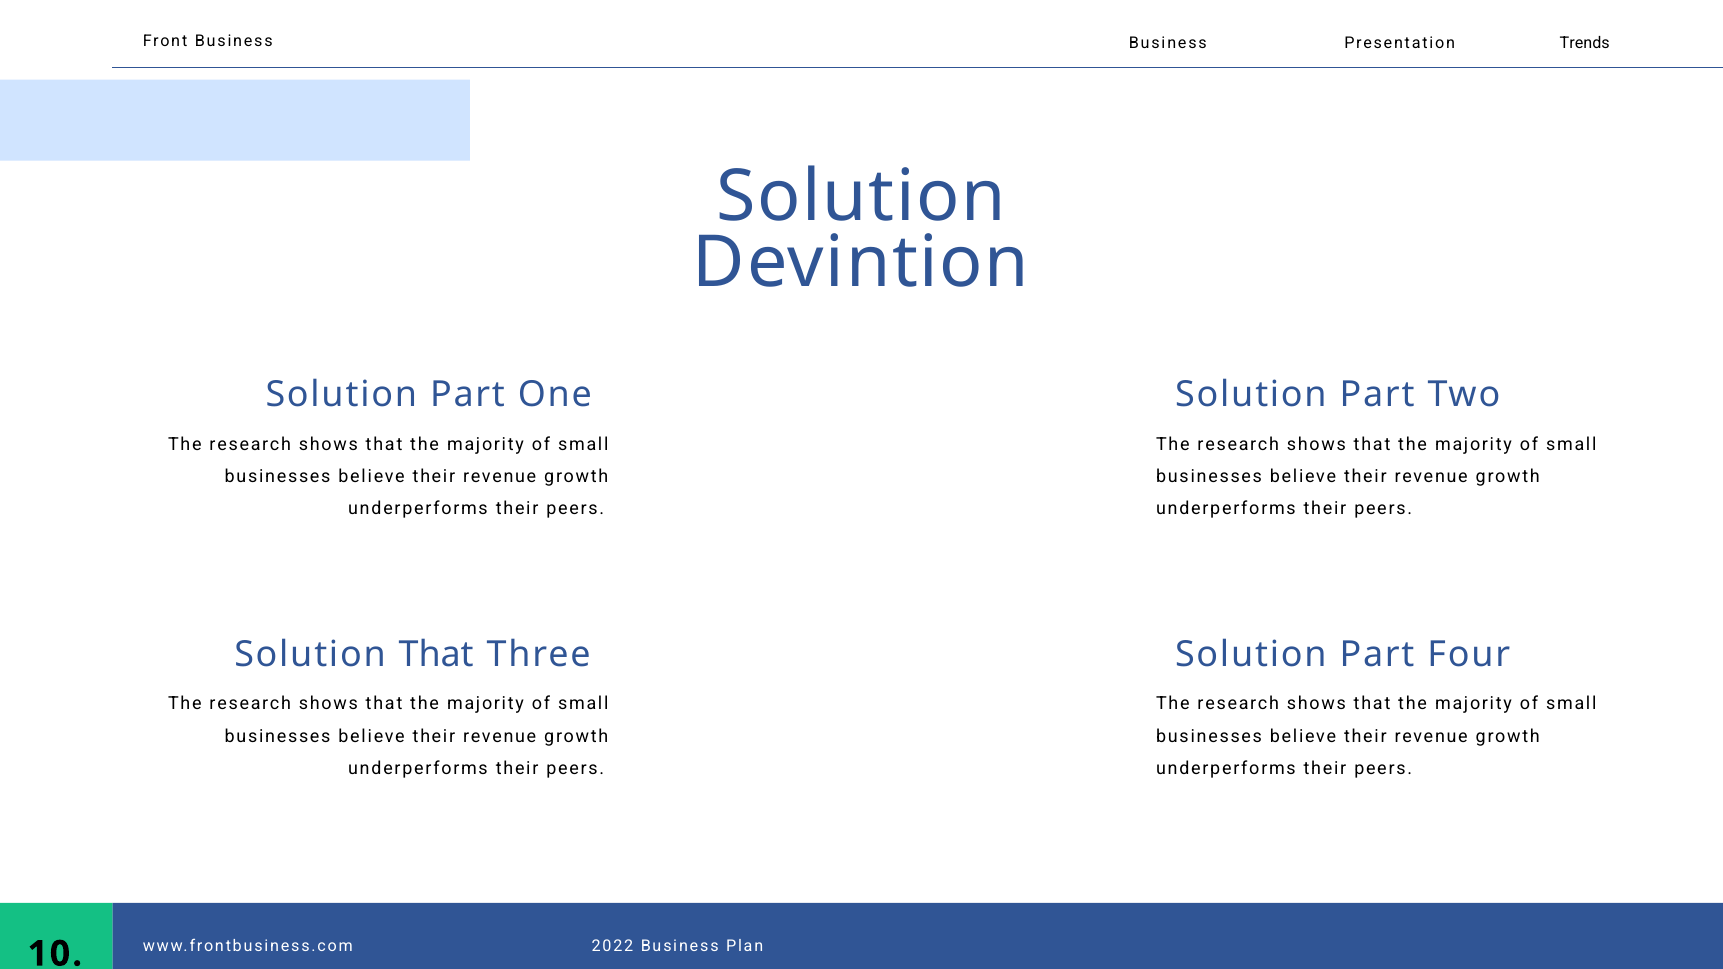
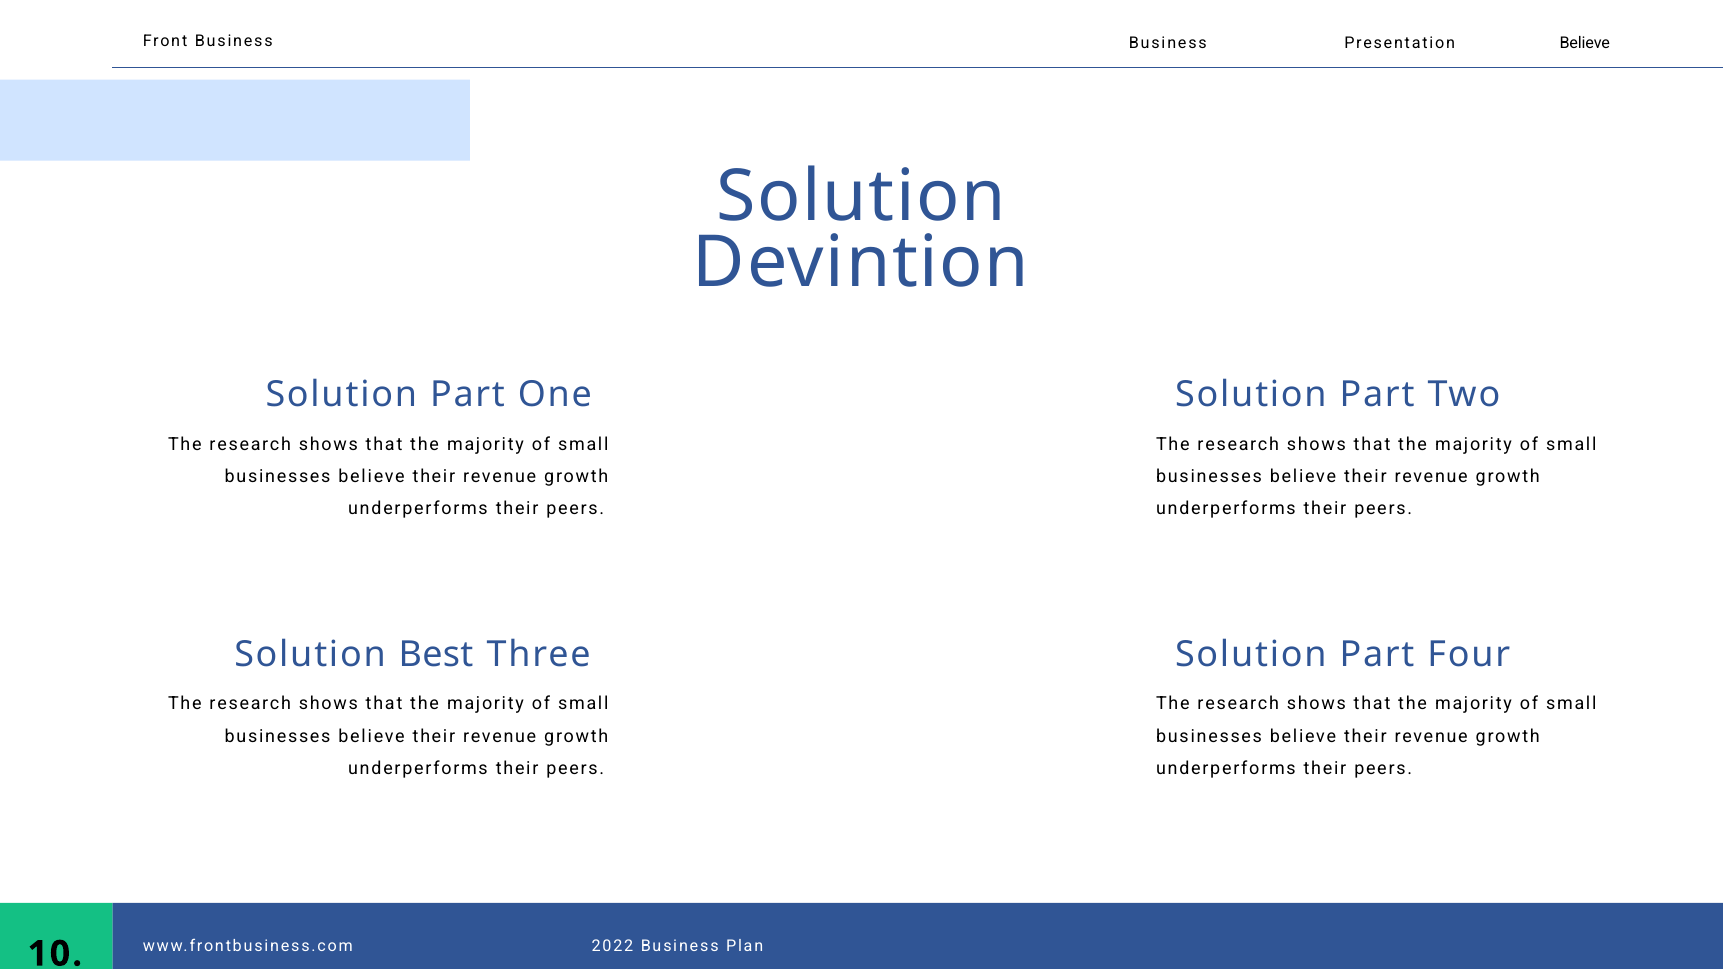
Presentation Trends: Trends -> Believe (1585, 43)
Solution That: That -> Best (436, 655)
